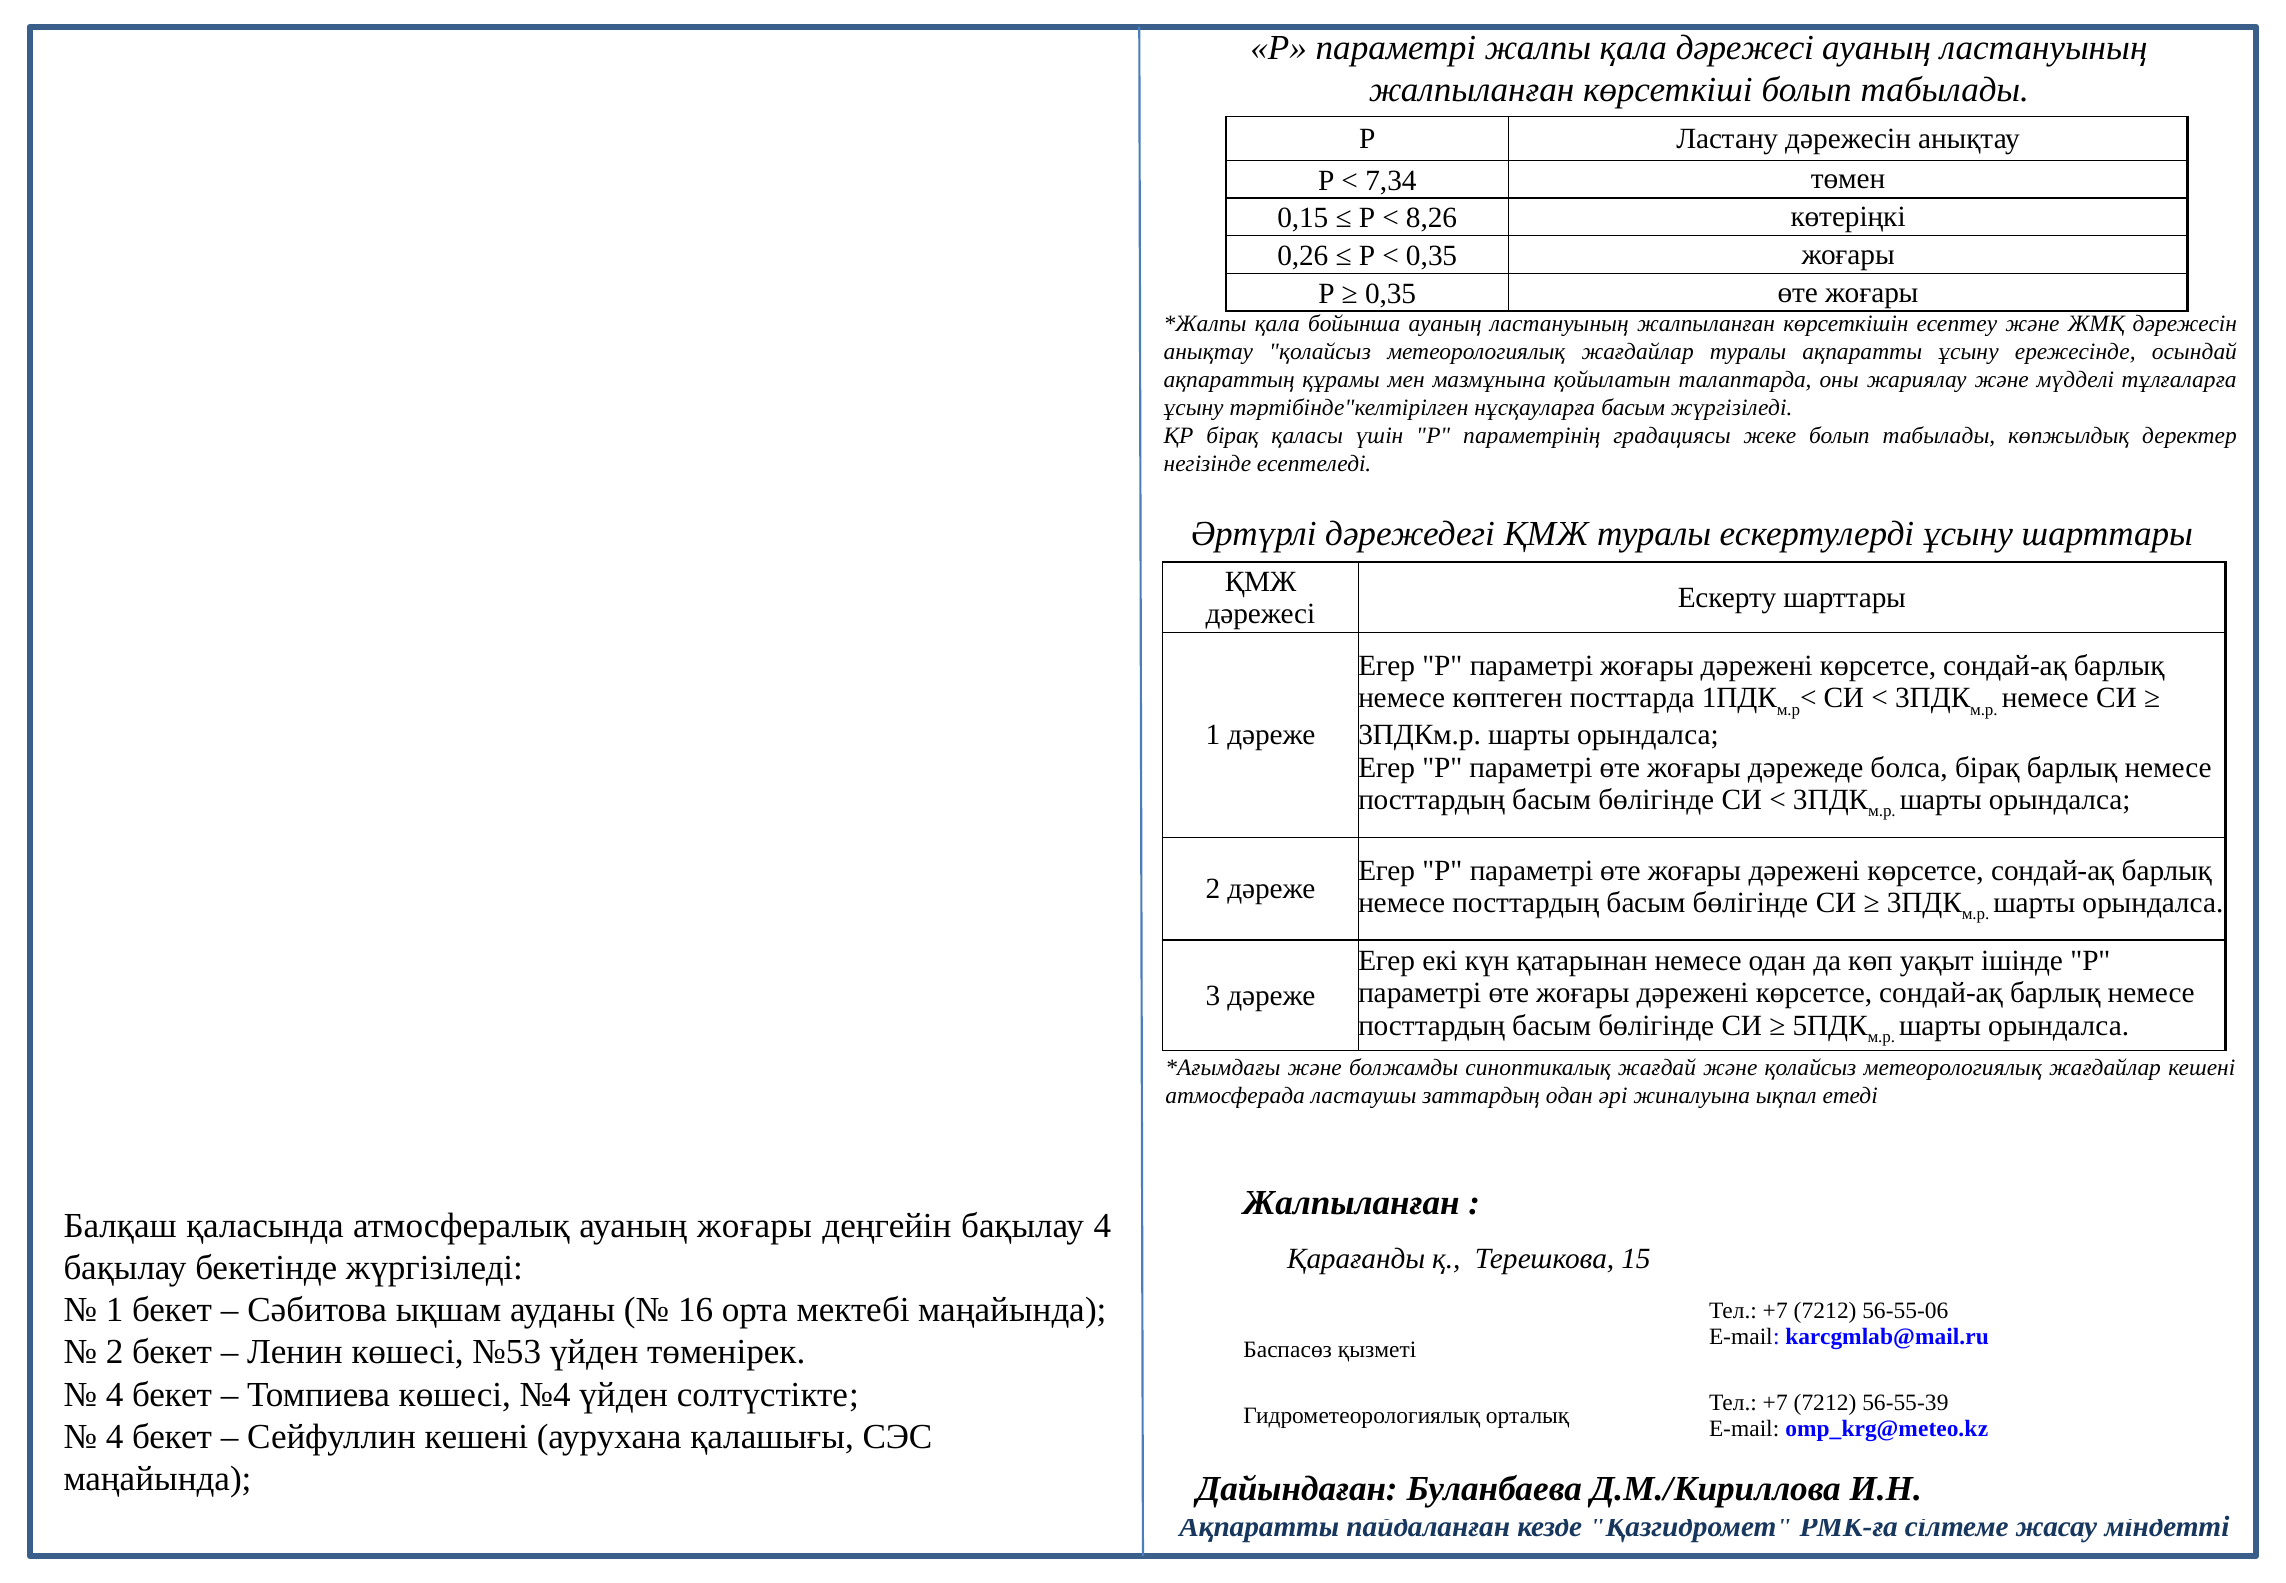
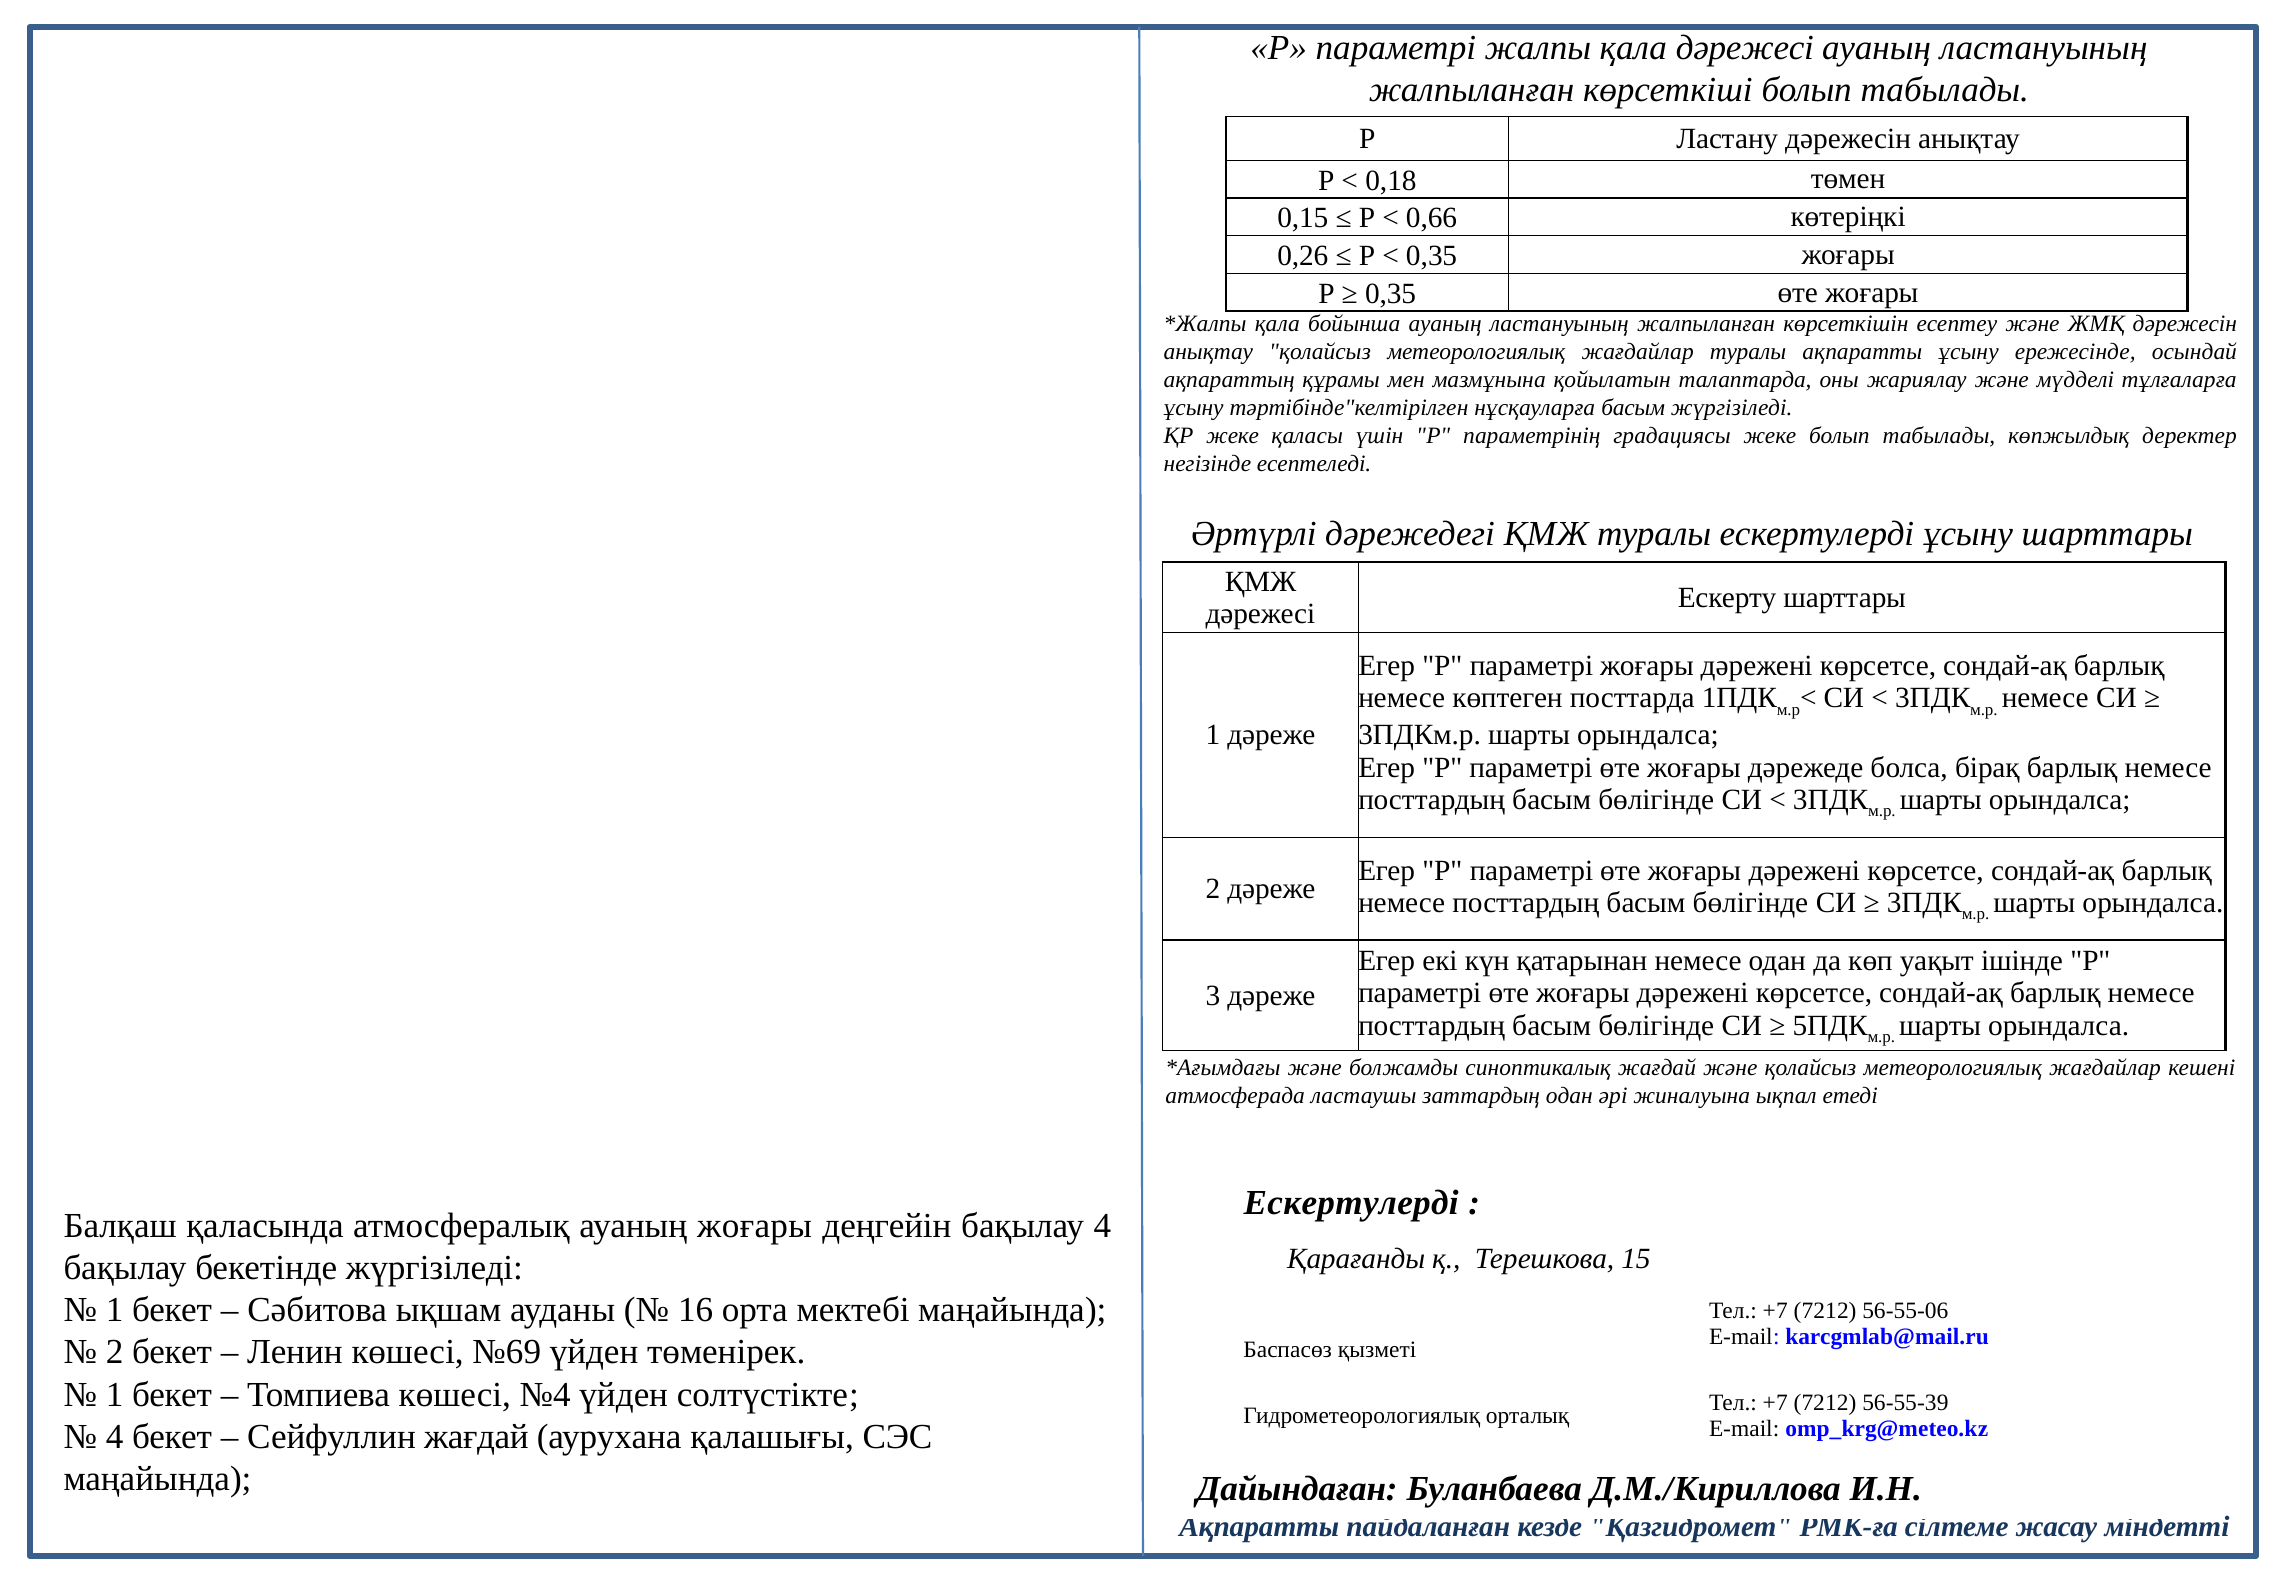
7,34: 7,34 -> 0,18 (1391, 180)
8,26: 8,26 -> 0,66 (1432, 218)
ҚР бірақ: бірақ -> жеке (1233, 436)
Жалпыланған: Жалпыланған -> Ескертулерді (1351, 1203)
№53: №53 -> №69 (507, 1352)
4: 4 -> 1 (115, 1394)
Сейфуллин кешені: кешені -> жағдай (476, 1436)
